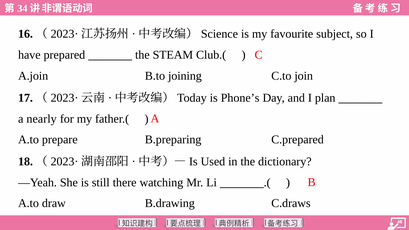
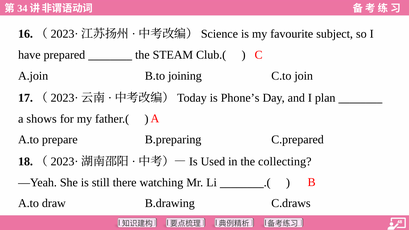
nearly: nearly -> shows (42, 119)
dictionary: dictionary -> collecting (285, 162)
